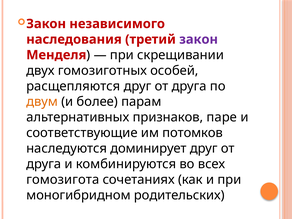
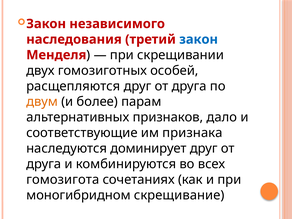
закон colour: purple -> blue (199, 39)
паре: паре -> дало (222, 117)
потомков: потомков -> признака (192, 133)
родительских: родительских -> скрещивание (179, 195)
